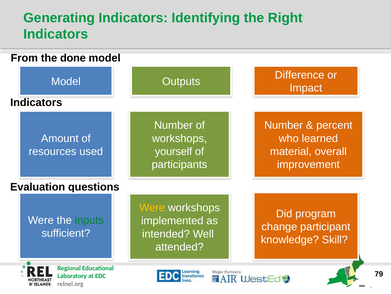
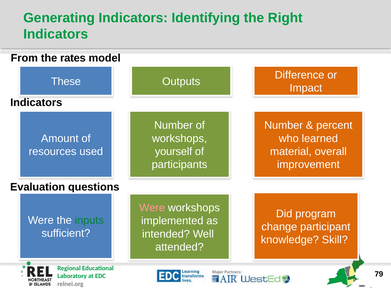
done: done -> rates (73, 58)
Model: Model -> These (66, 81)
Were colour: yellow -> pink (152, 207)
